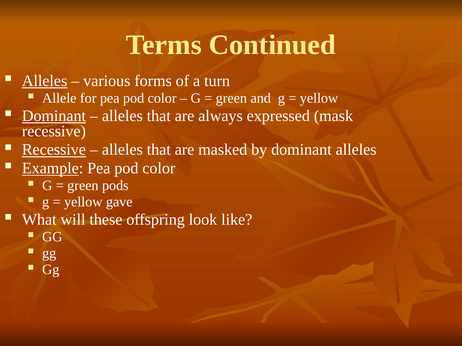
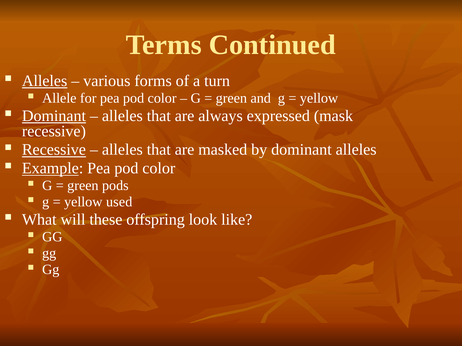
gave: gave -> used (119, 202)
